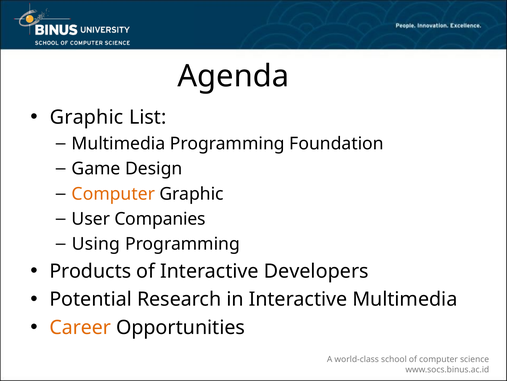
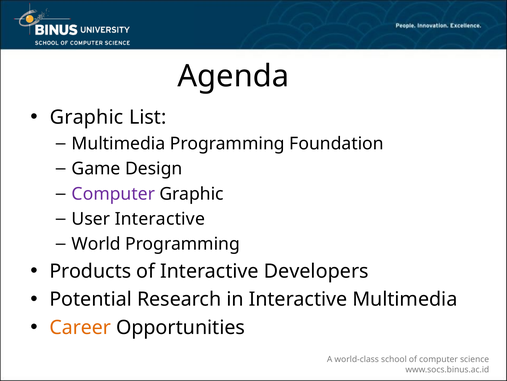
Computer colour: orange -> purple (113, 193)
User Companies: Companies -> Interactive (160, 219)
Using: Using -> World (96, 244)
